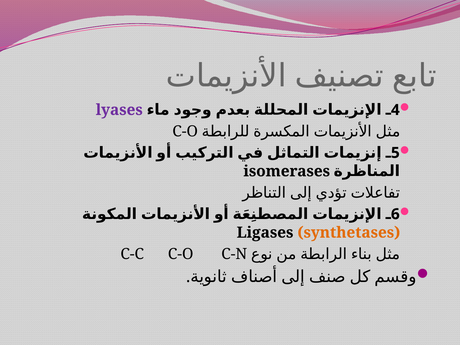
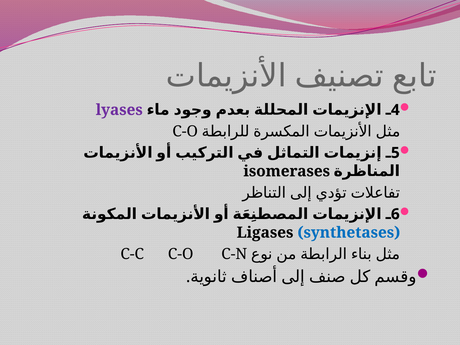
synthetases colour: orange -> blue (349, 233)
